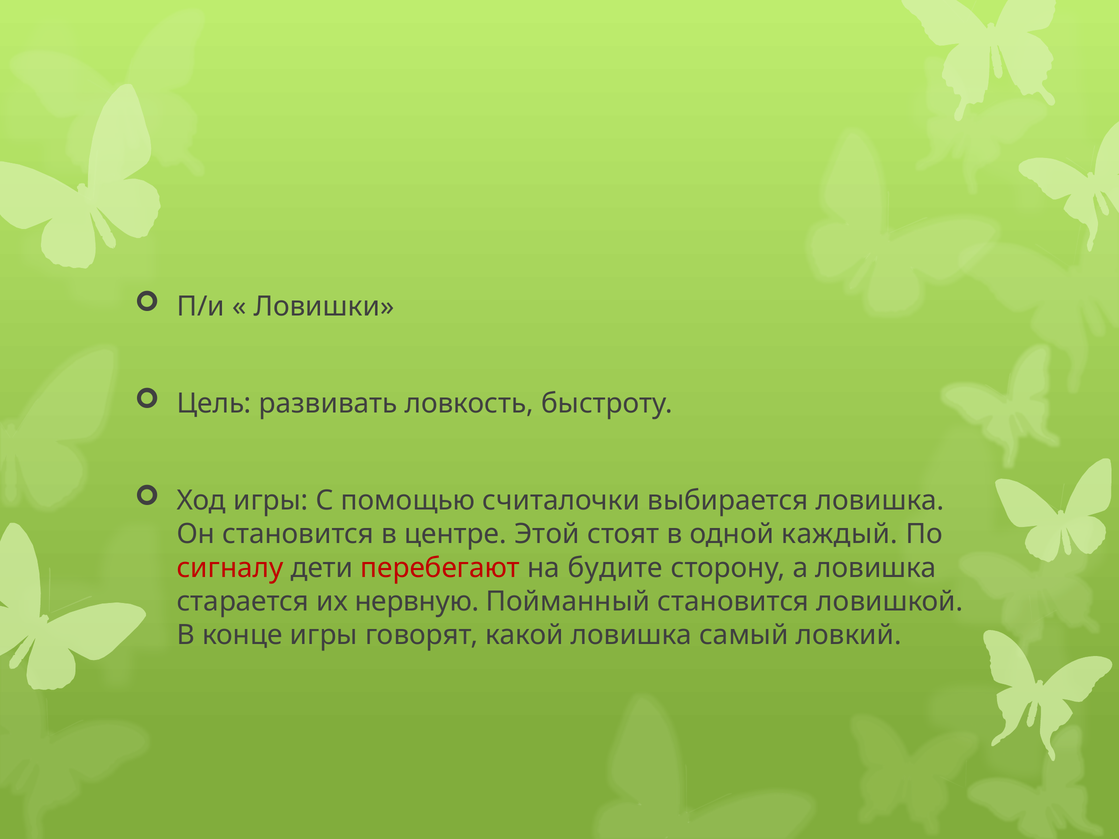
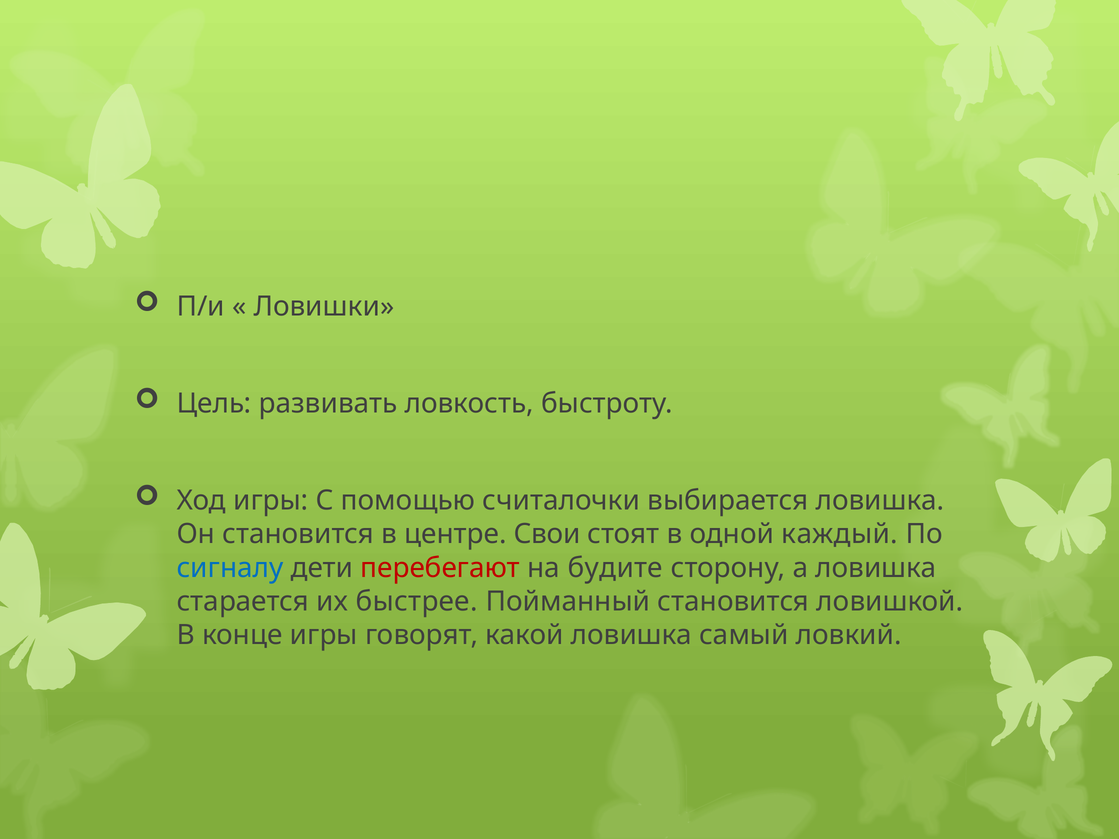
Этой: Этой -> Свои (547, 534)
сигналу colour: red -> blue (230, 568)
нервную: нервную -> быстрее (417, 602)
